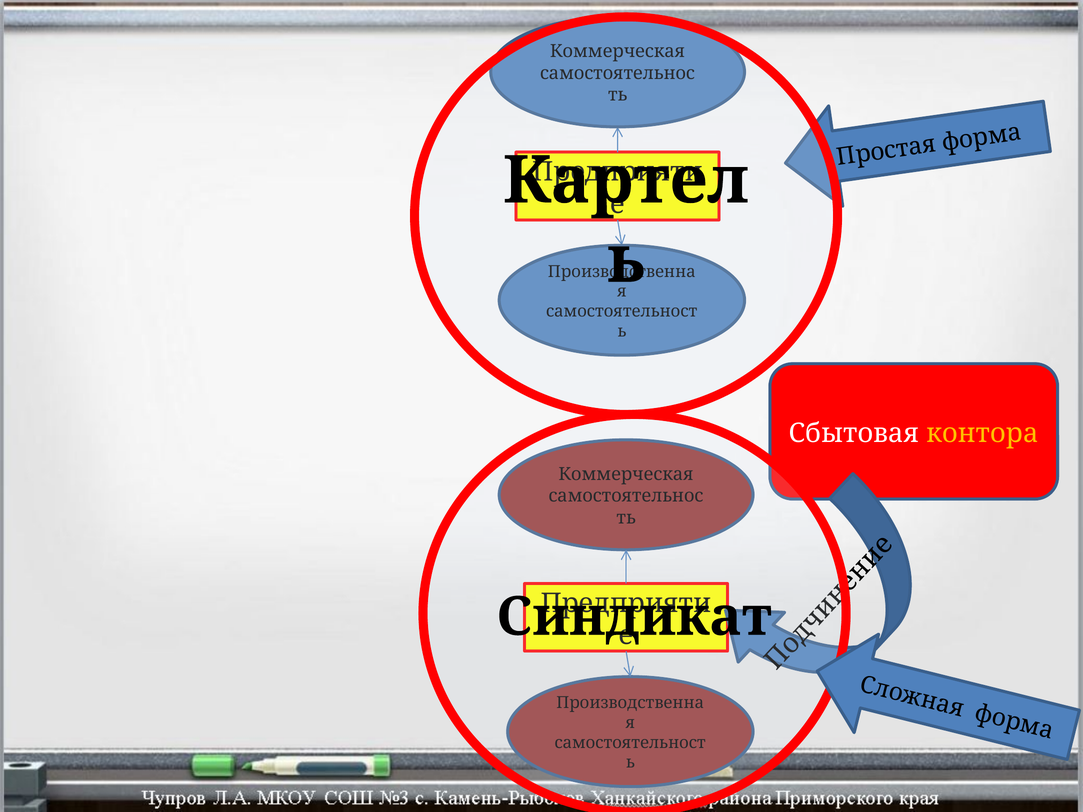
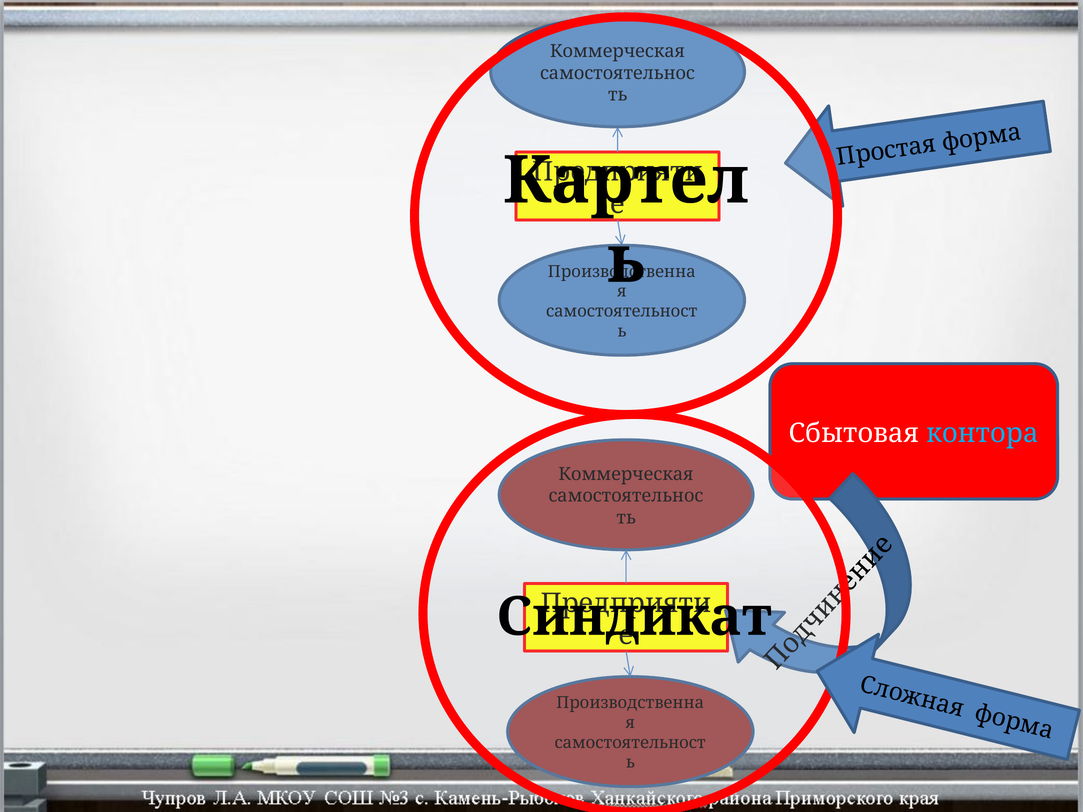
контора colour: yellow -> light blue (982, 433)
